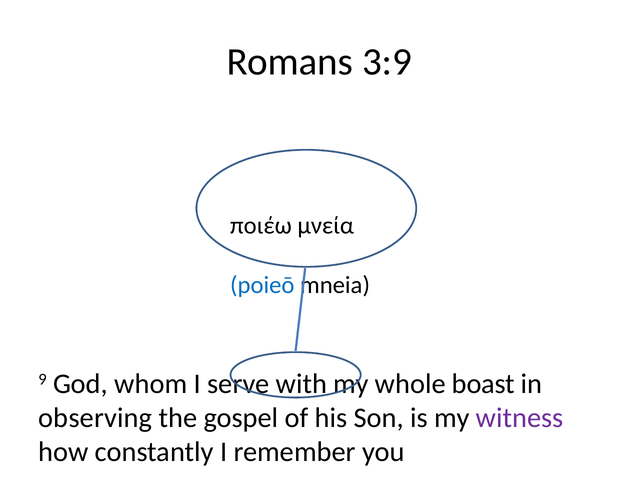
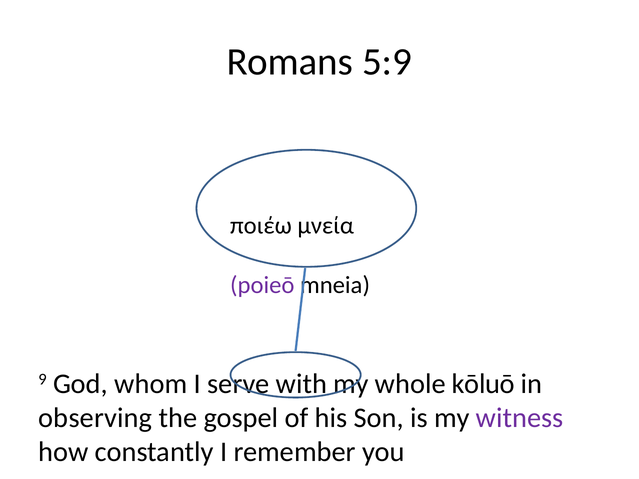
3:9: 3:9 -> 5:9 (387, 62)
poieō colour: blue -> purple (262, 285)
boast: boast -> kōluō (483, 384)
